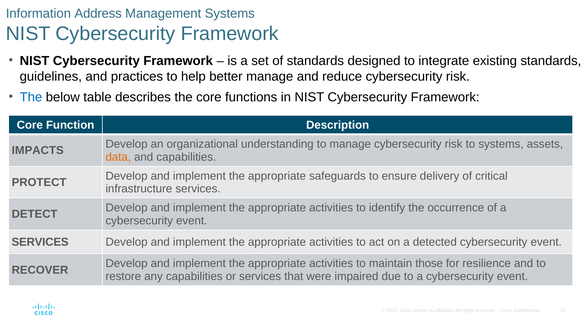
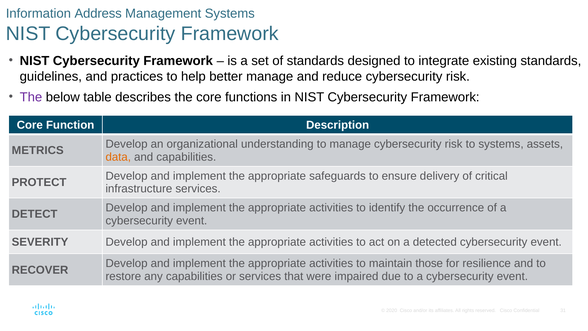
The colour: blue -> purple (31, 97)
IMPACTS: IMPACTS -> METRICS (38, 150)
SERVICES: SERVICES -> SEVERITY (40, 242)
